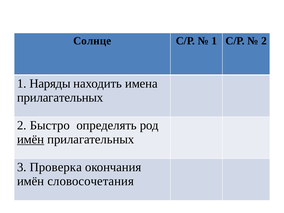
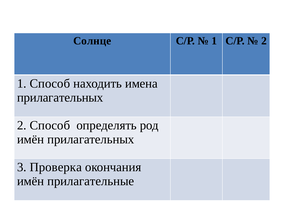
1 Наряды: Наряды -> Способ (50, 83)
2 Быстро: Быстро -> Способ (50, 125)
имён underline: present -> none (31, 139)
словосочетания: словосочетания -> прилагательные (91, 181)
